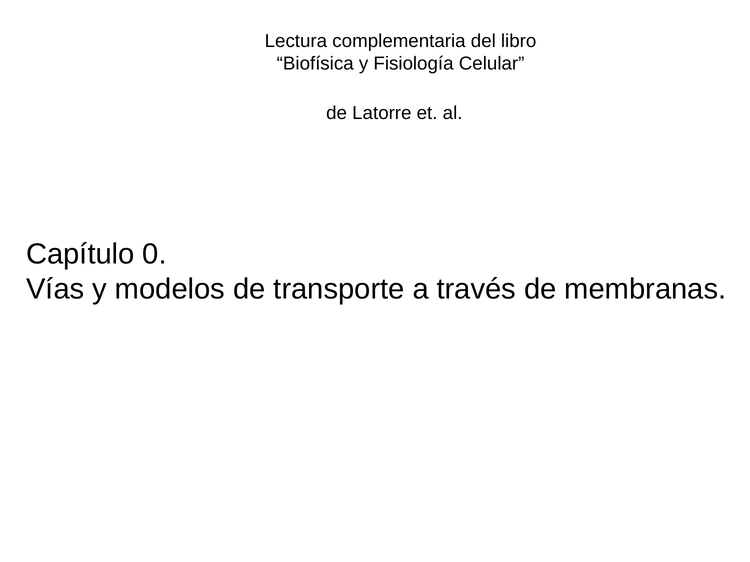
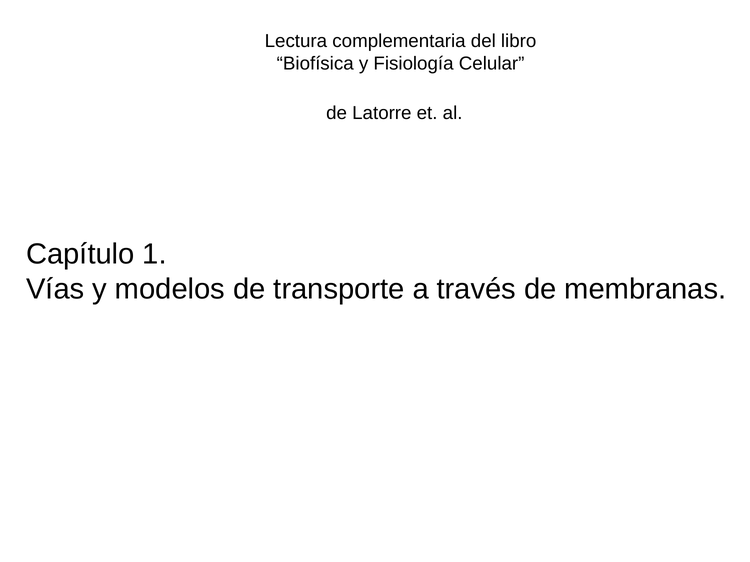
0: 0 -> 1 (155, 254)
